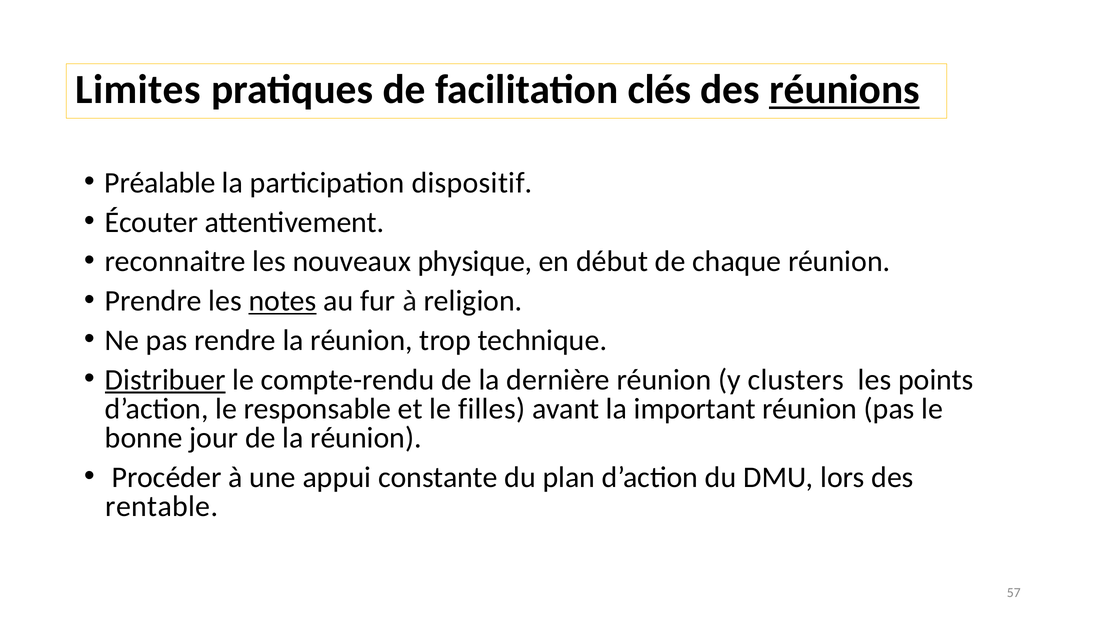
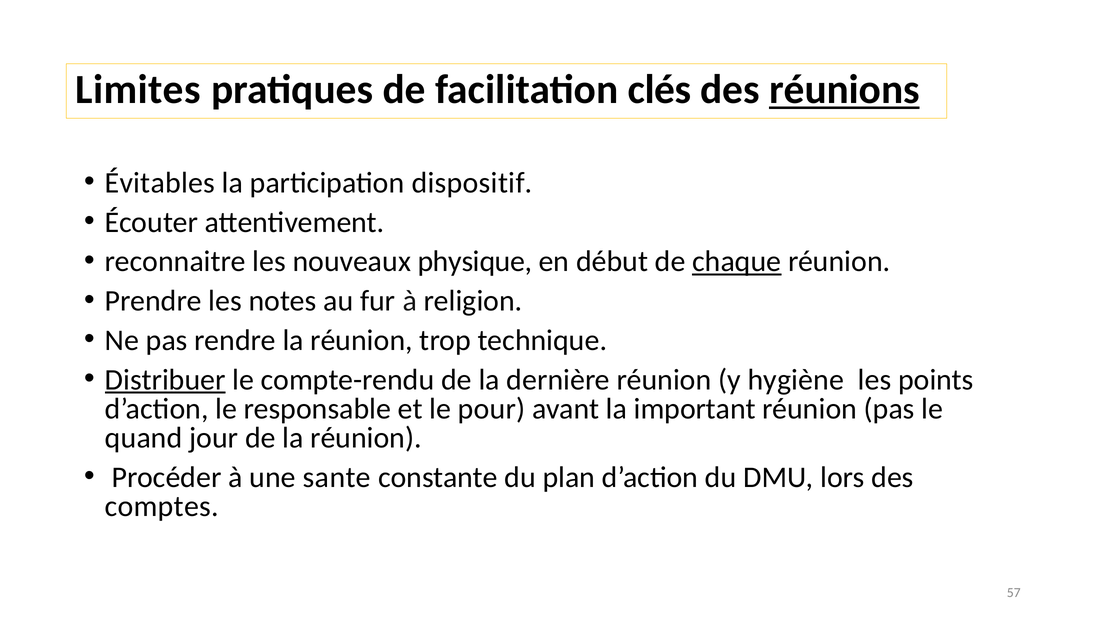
Préalable: Préalable -> Évitables (160, 183)
chaque underline: none -> present (737, 262)
notes underline: present -> none (283, 301)
clusters: clusters -> hygiène (796, 380)
filles: filles -> pour (492, 409)
bonne: bonne -> quand (144, 438)
appui: appui -> sante (337, 478)
rentable: rentable -> comptes (162, 507)
